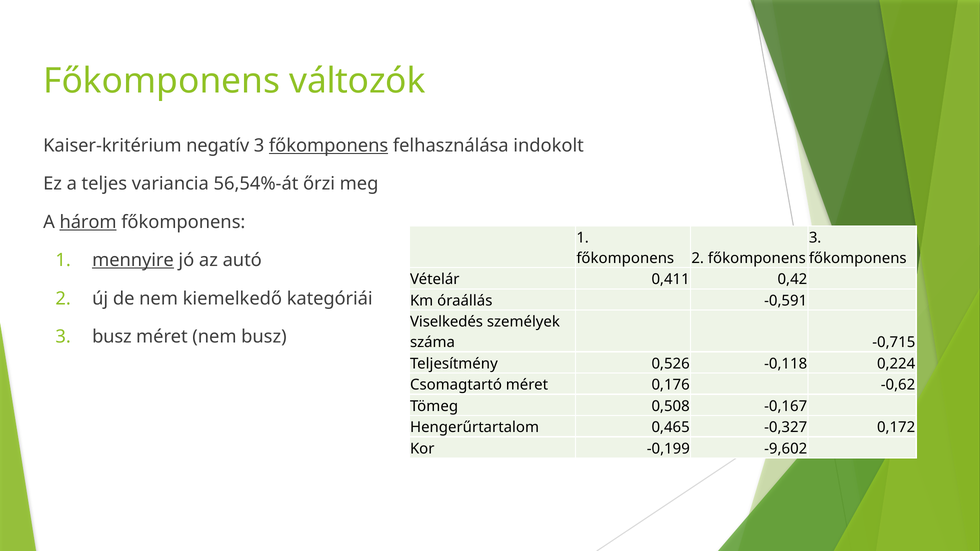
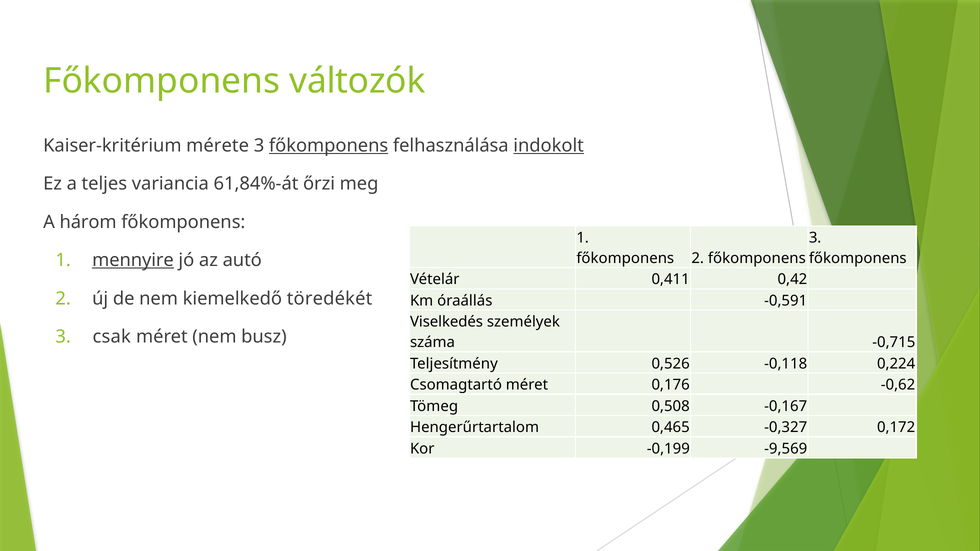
negatív: negatív -> mérete (218, 146)
indokolt underline: none -> present (549, 146)
56,54%-át: 56,54%-át -> 61,84%-át (256, 184)
három underline: present -> none (88, 222)
kategóriái: kategóriái -> töredékét (330, 299)
3 busz: busz -> csak (112, 337)
-9,602: -9,602 -> -9,569 (786, 449)
